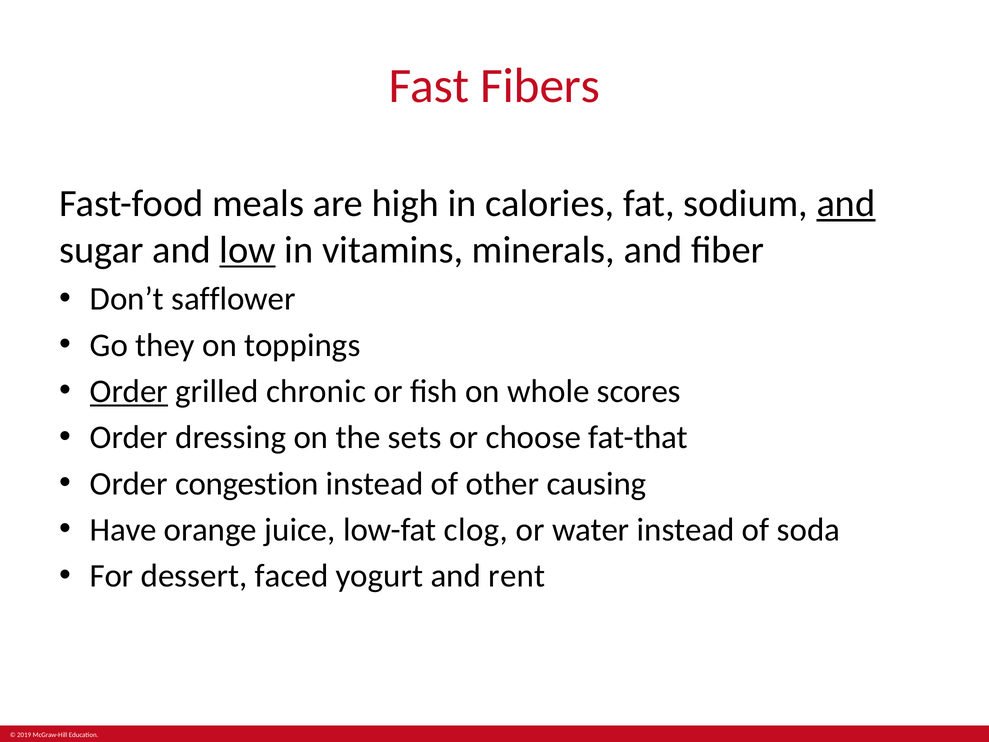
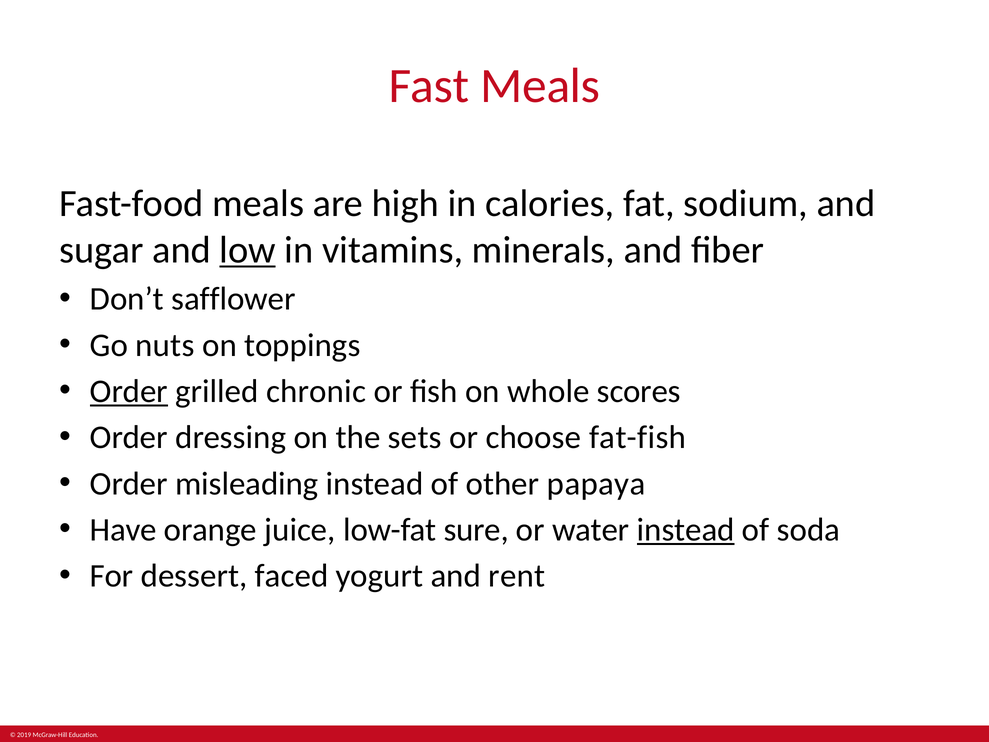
Fast Fibers: Fibers -> Meals (540, 86)
and underline: present -> none (846, 204)
they: they -> nuts (165, 345)
fat-that: fat-that -> fat-fish (638, 437)
congestion: congestion -> misleading (247, 484)
causing: causing -> papaya (596, 484)
clog: clog -> sure (476, 530)
instead underline: none -> present (686, 530)
